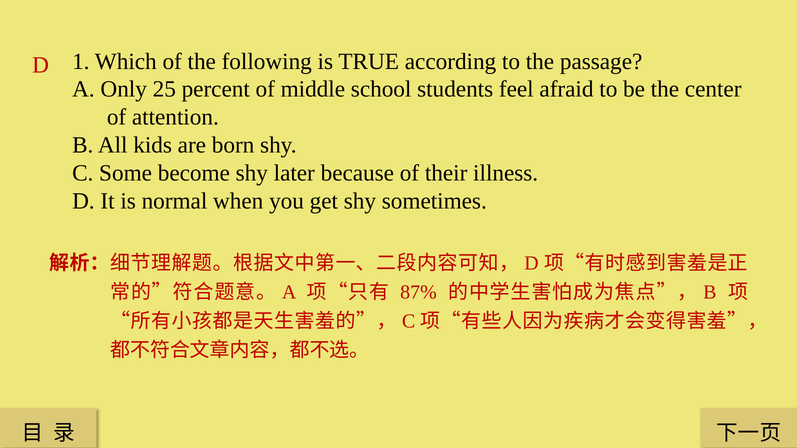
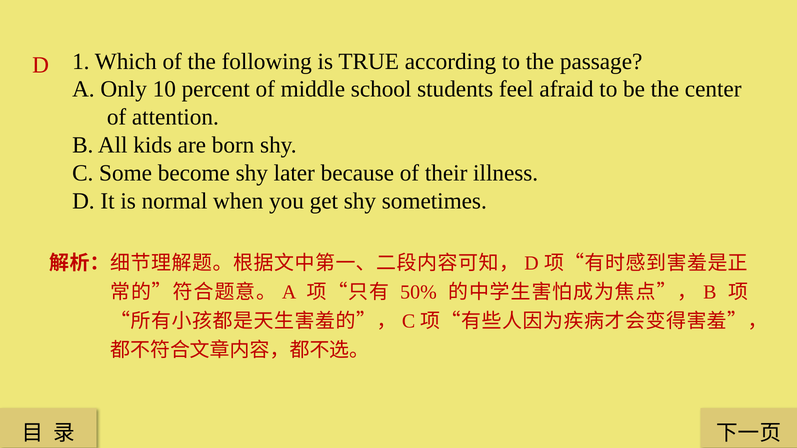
25: 25 -> 10 (164, 89)
87%: 87% -> 50% (418, 292)
